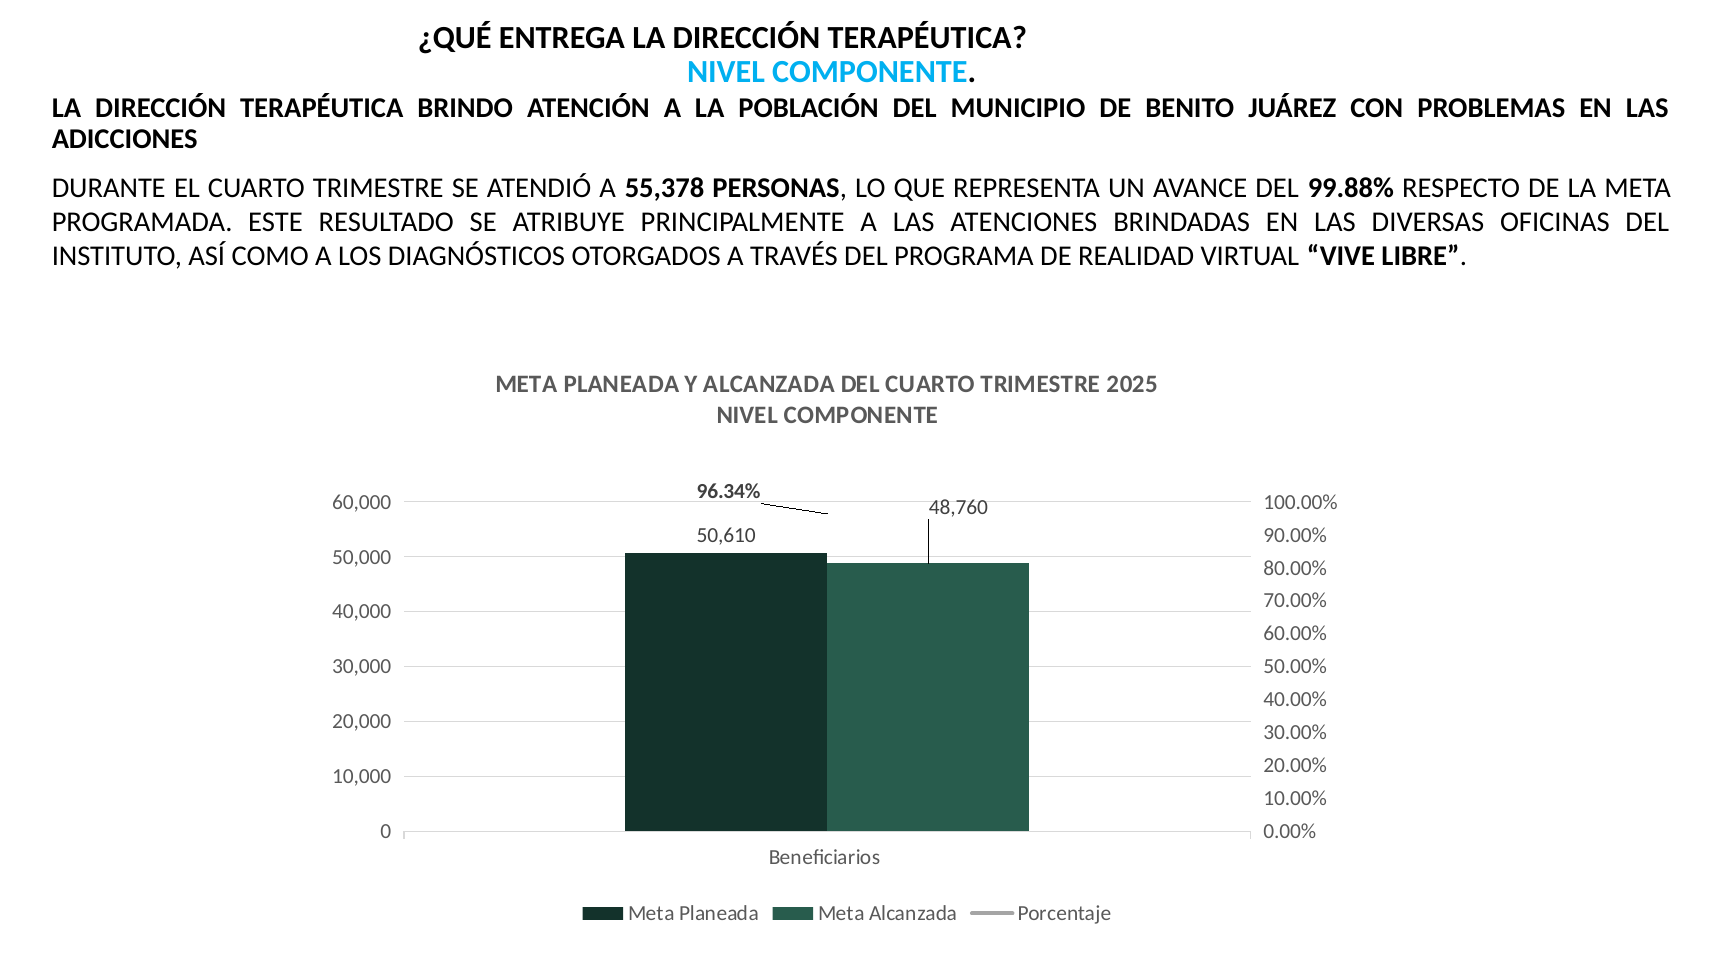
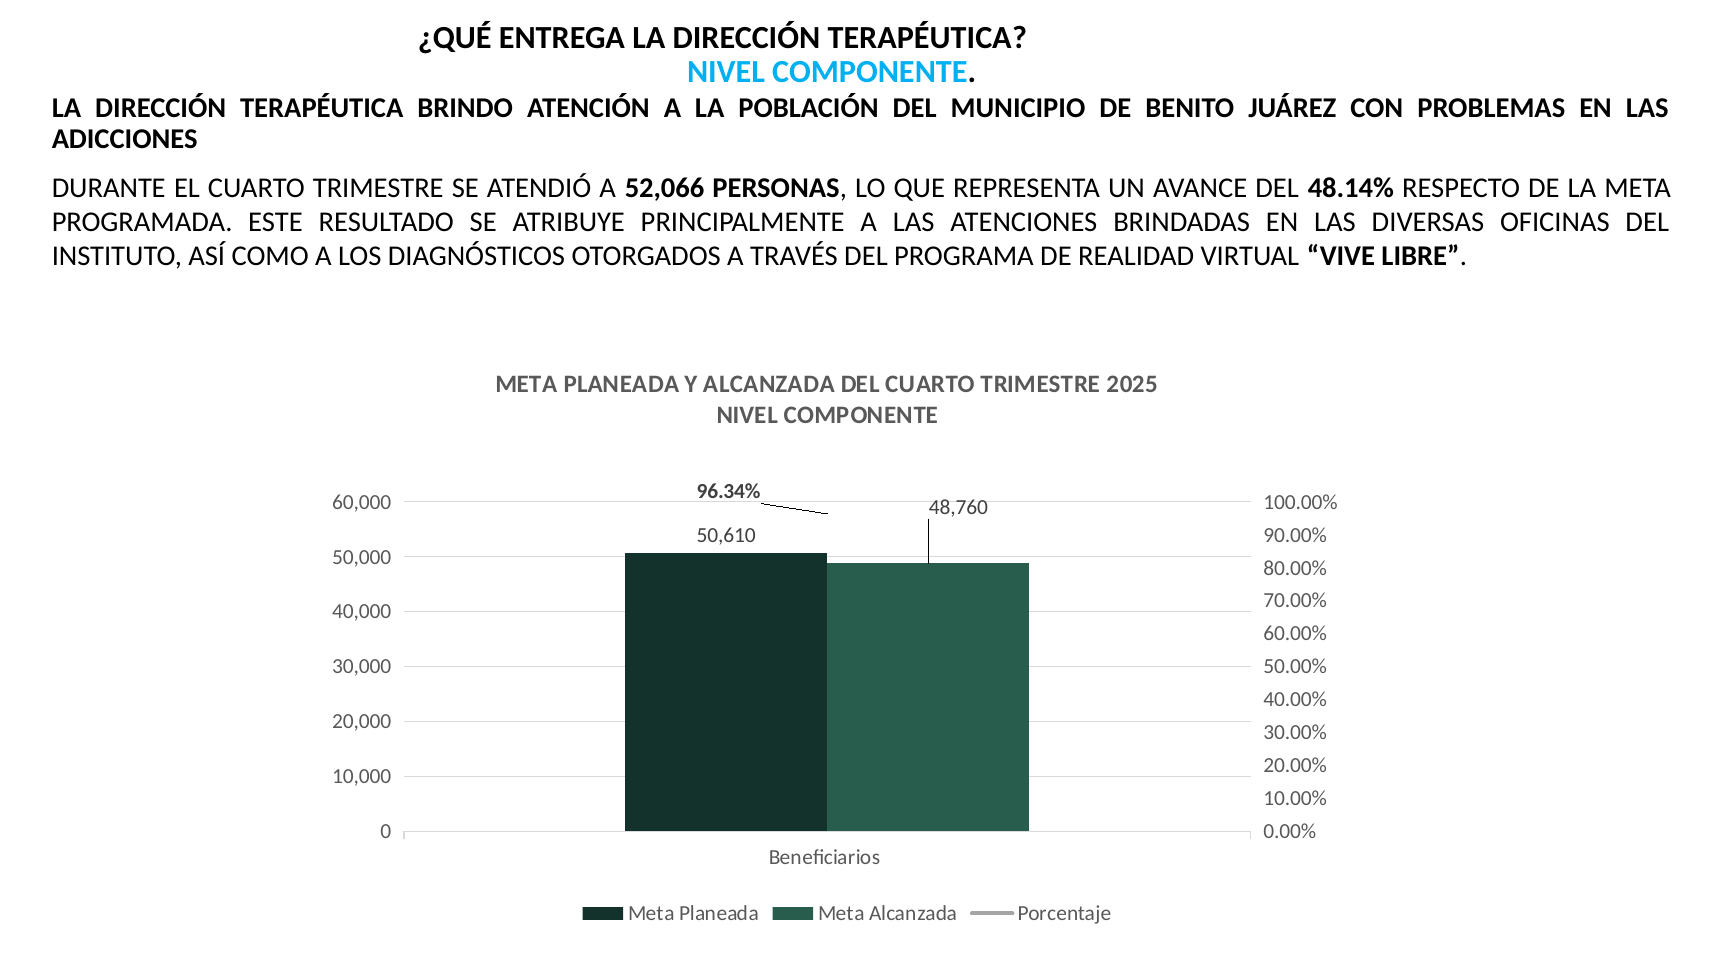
55,378: 55,378 -> 52,066 (665, 188)
99.88%: 99.88% -> 48.14% (1351, 188)
